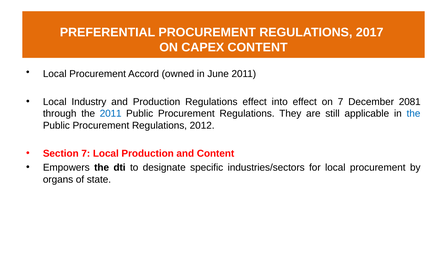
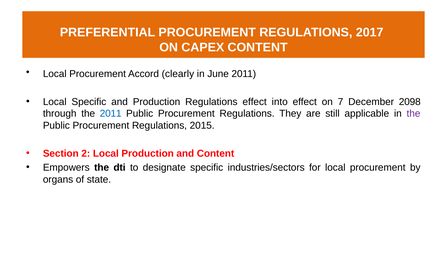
owned: owned -> clearly (178, 74)
Local Industry: Industry -> Specific (89, 102)
2081: 2081 -> 2098 (410, 102)
the colour: blue -> purple (413, 113)
2012: 2012 -> 2015 (202, 125)
Section 7: 7 -> 2 (86, 153)
